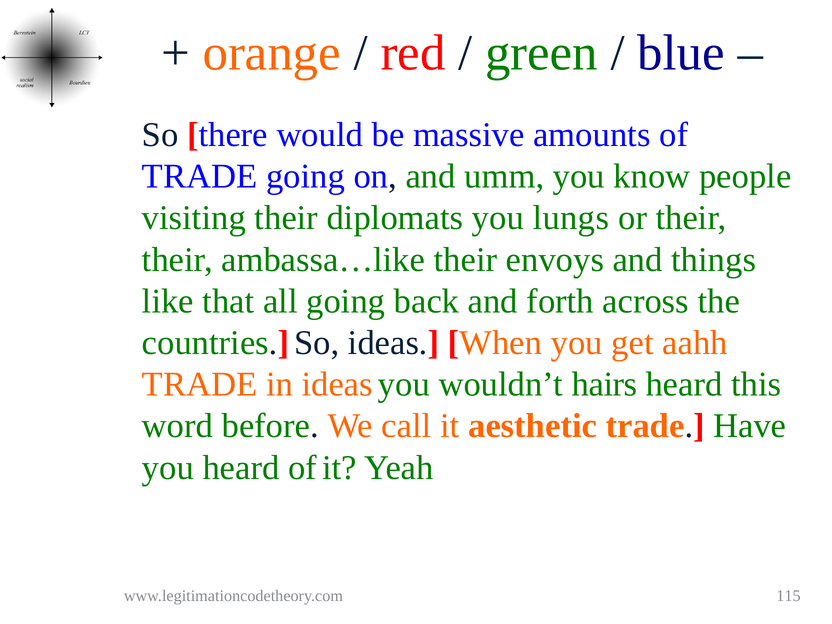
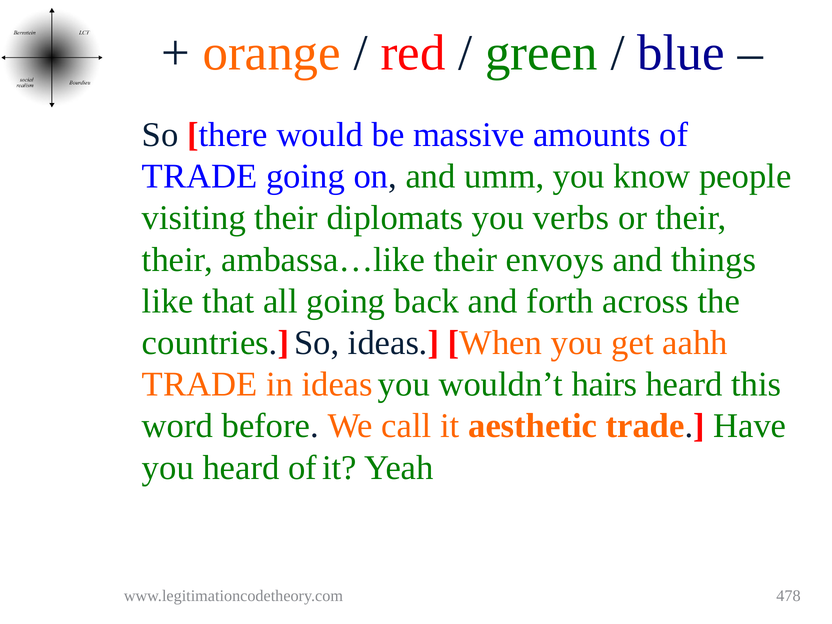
lungs: lungs -> verbs (571, 218)
115: 115 -> 478 (788, 596)
